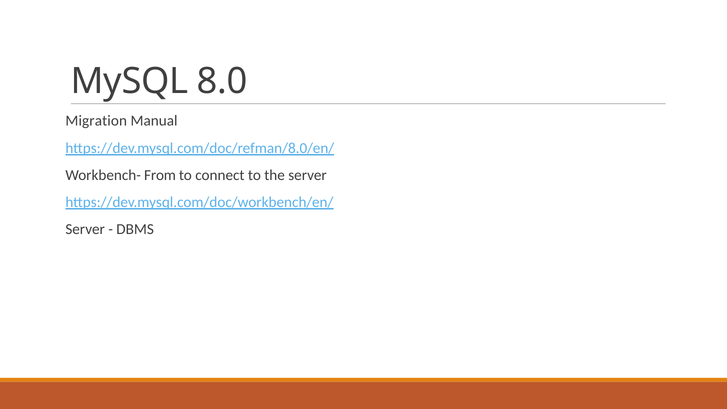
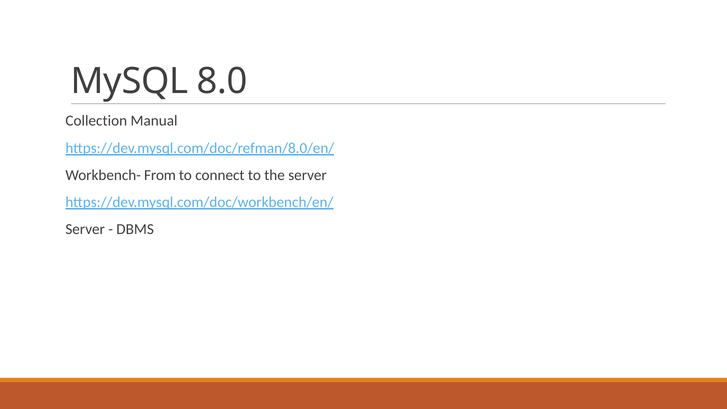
Migration: Migration -> Collection (96, 121)
